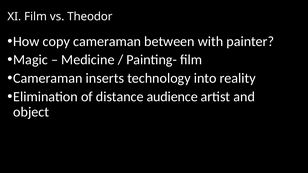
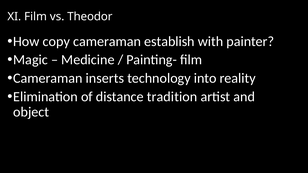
between: between -> establish (169, 41)
audience: audience -> tradition (172, 97)
